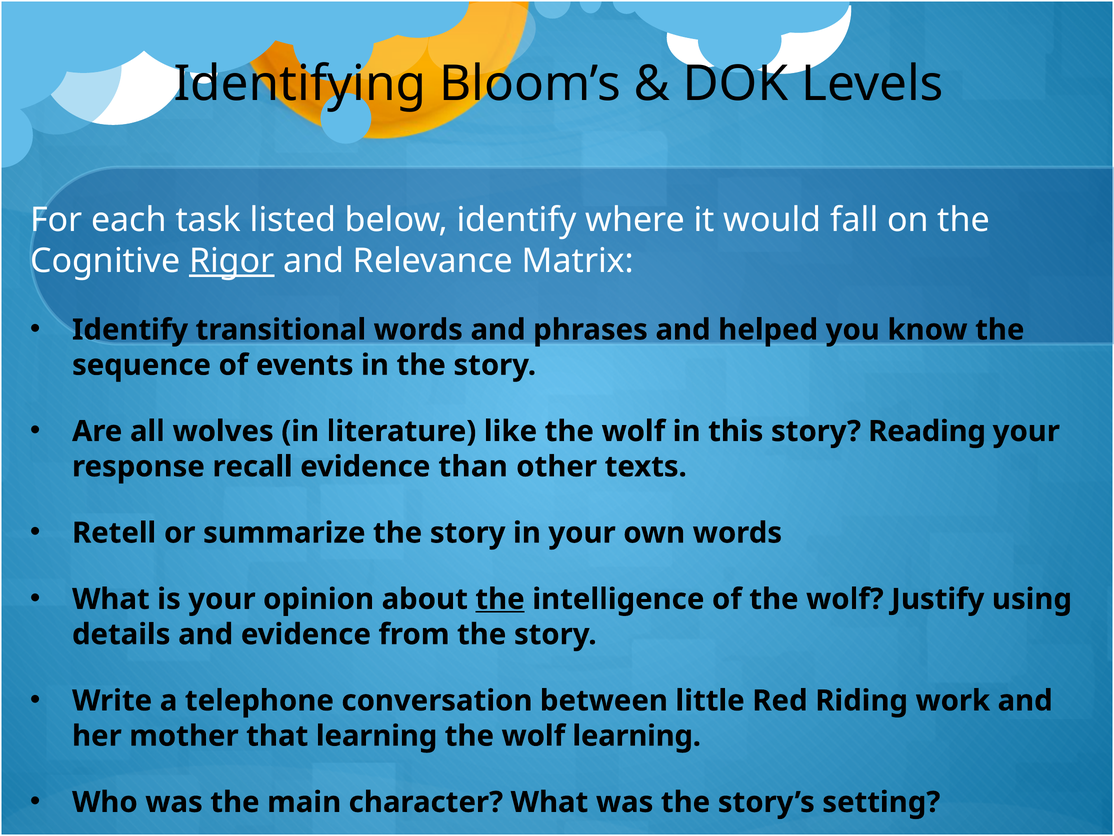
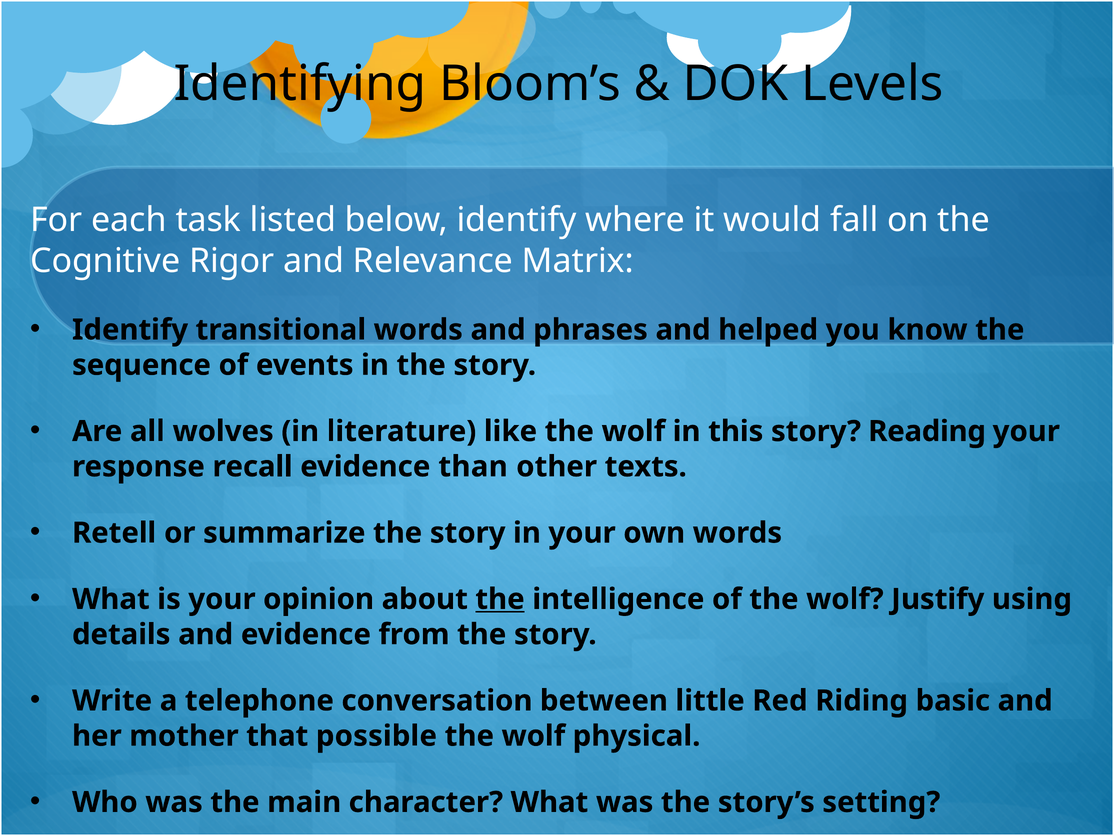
Rigor underline: present -> none (232, 261)
work: work -> basic (953, 700)
that learning: learning -> possible (376, 736)
wolf learning: learning -> physical (637, 736)
